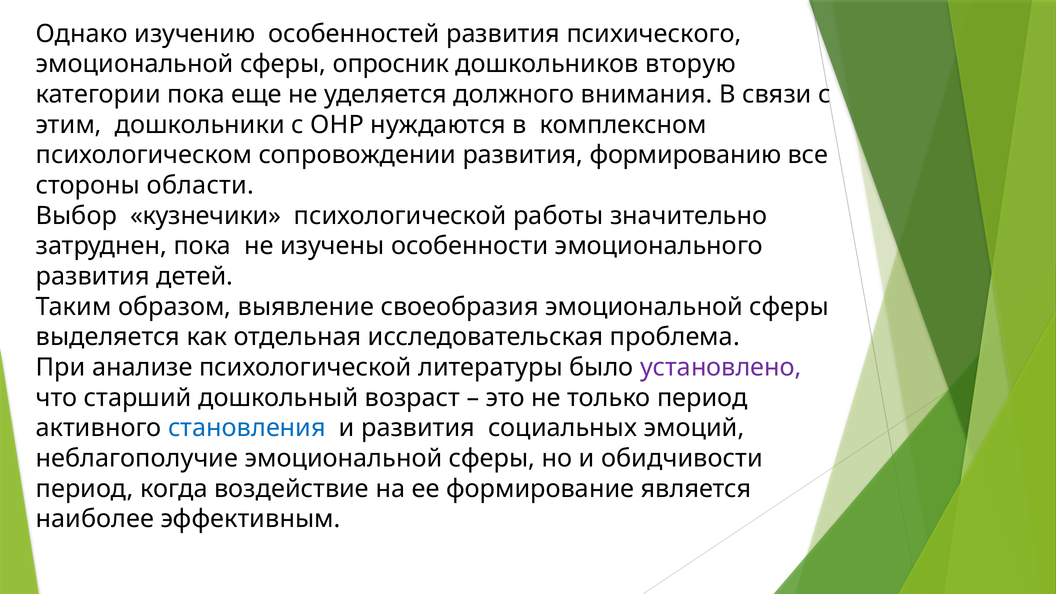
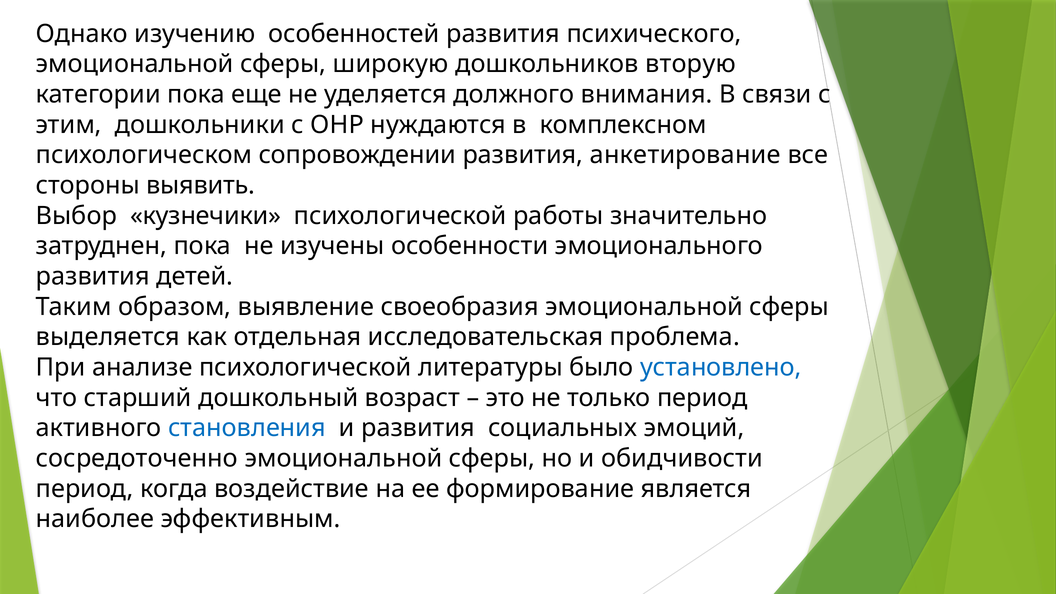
опросник: опросник -> широкую (391, 64)
формированию: формированию -> анкетирование (685, 155)
области: области -> выявить (201, 185)
установлено colour: purple -> blue (721, 367)
неблагополучие: неблагополучие -> сосредоточенно (137, 458)
